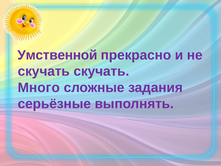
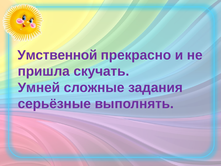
скучать: скучать -> пришла (44, 71)
Много: Много -> Умней (39, 87)
